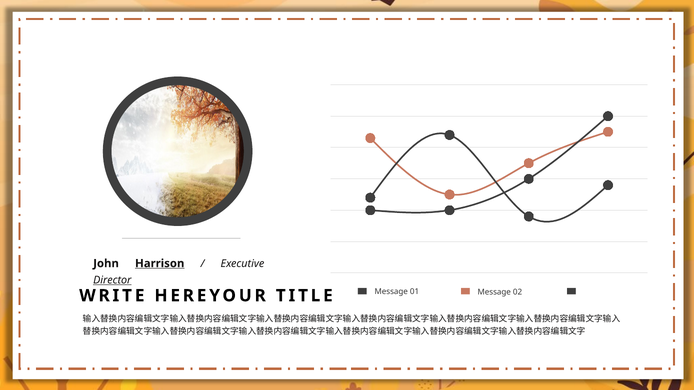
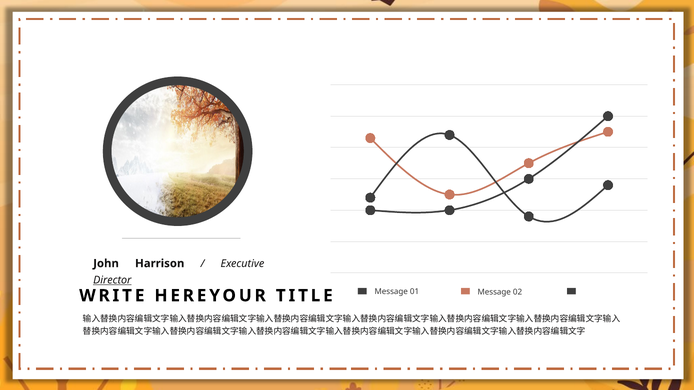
Harrison underline: present -> none (160, 264)
